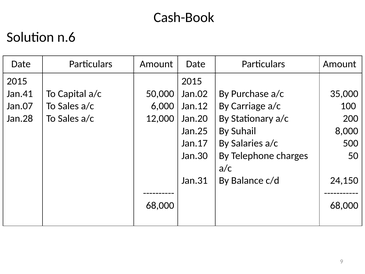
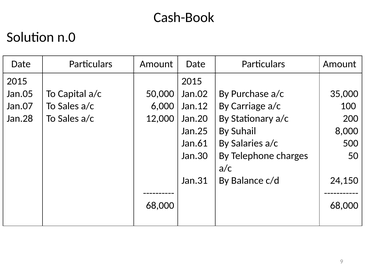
n.6: n.6 -> n.0 (66, 37)
Jan.41: Jan.41 -> Jan.05 (20, 94)
Jan.17: Jan.17 -> Jan.61 (195, 143)
